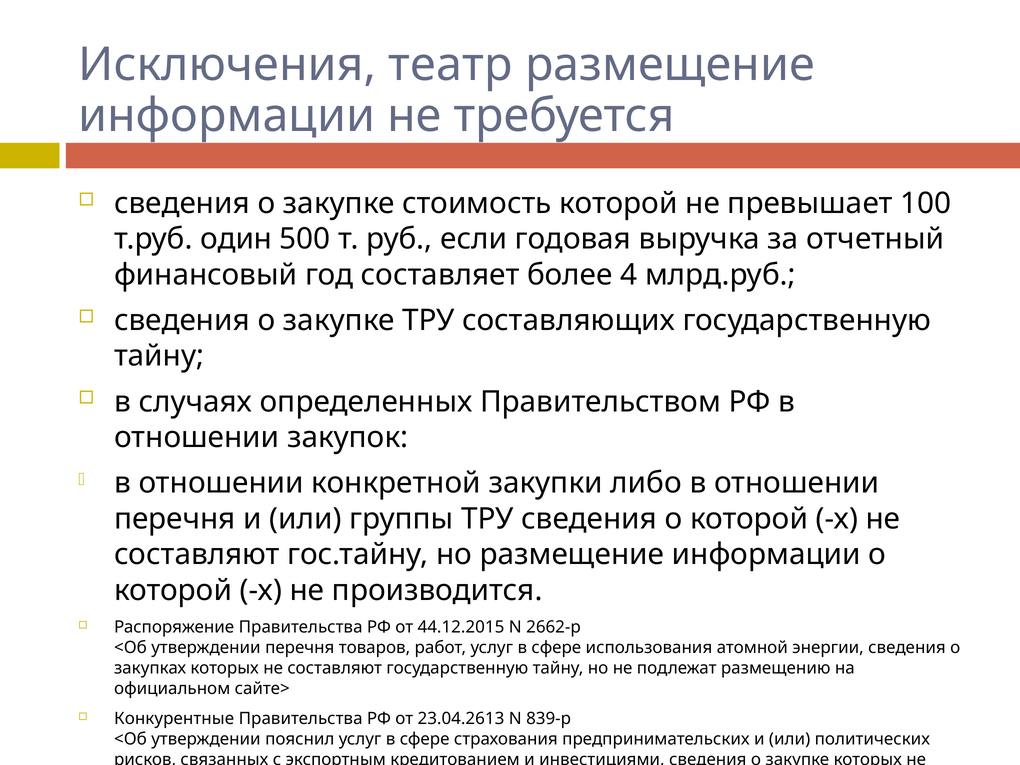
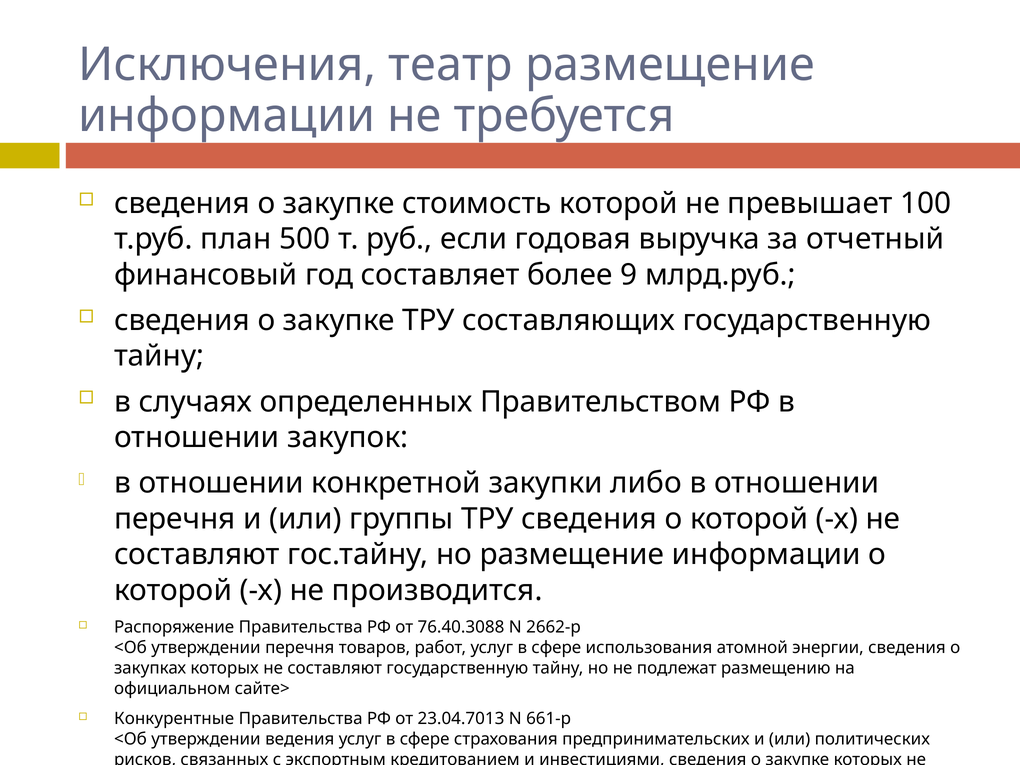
один: один -> план (236, 239)
4: 4 -> 9 (629, 275)
44.12.2015: 44.12.2015 -> 76.40.3088 (461, 627)
23.04.2613: 23.04.2613 -> 23.04.7013 (461, 719)
839-р: 839-р -> 661-р (549, 719)
пояснил: пояснил -> ведения (300, 739)
